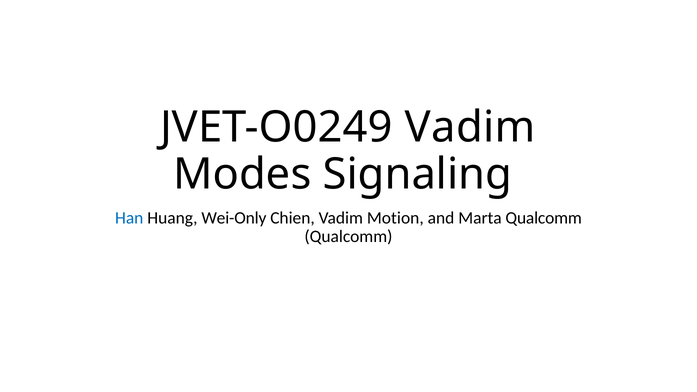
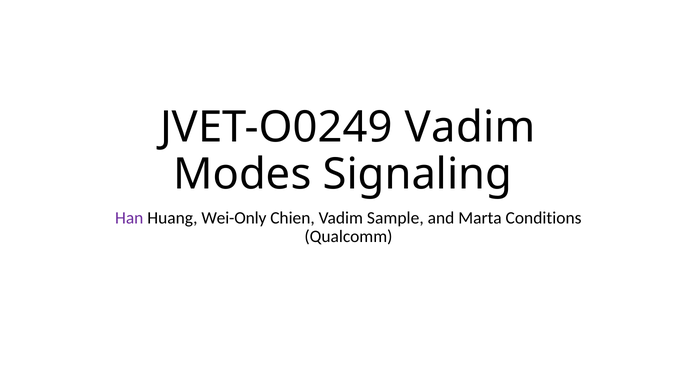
Han colour: blue -> purple (129, 218)
Motion: Motion -> Sample (395, 218)
Marta Qualcomm: Qualcomm -> Conditions (544, 218)
